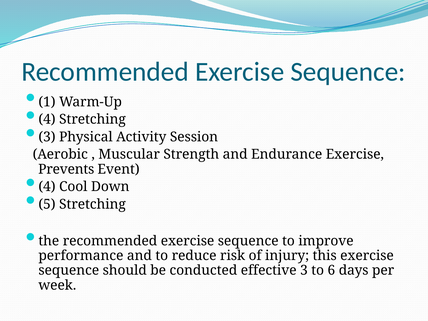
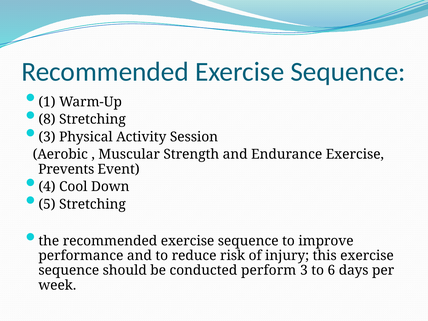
4: 4 -> 8 (47, 119)
effective: effective -> perform (269, 270)
